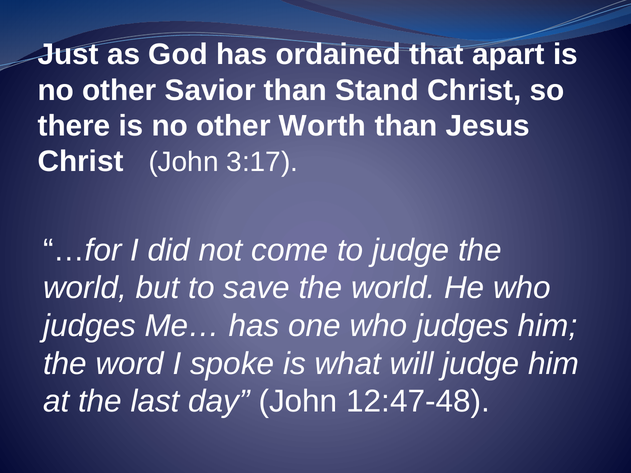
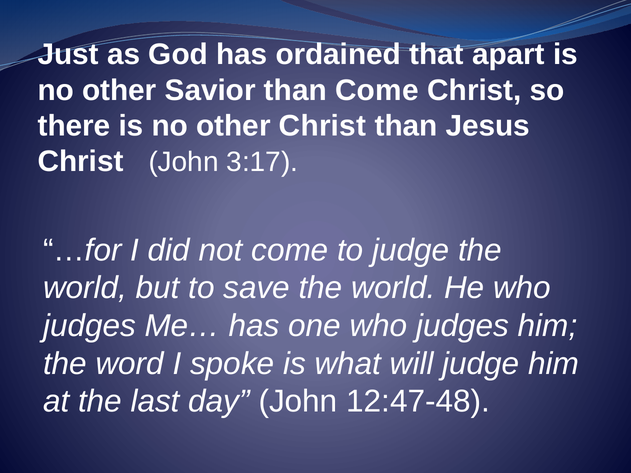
than Stand: Stand -> Come (377, 90)
other Worth: Worth -> Christ (322, 126)
